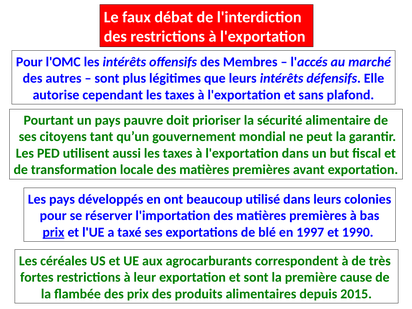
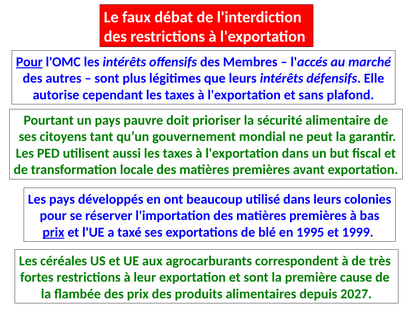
Pour underline: none -> present (29, 62)
1997: 1997 -> 1995 (310, 232)
1990: 1990 -> 1999 (358, 232)
2015: 2015 -> 2027 (356, 294)
